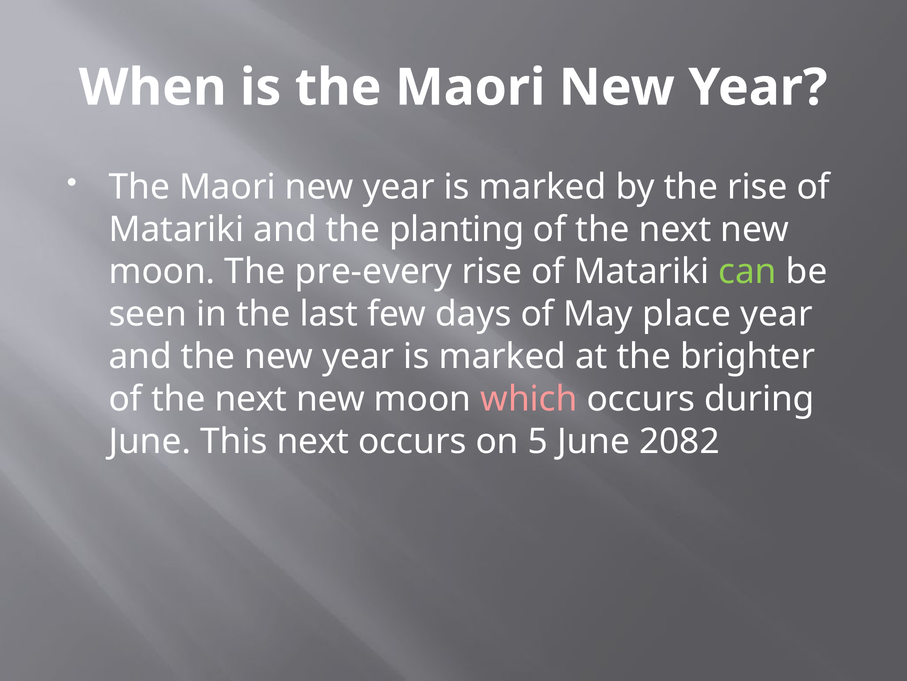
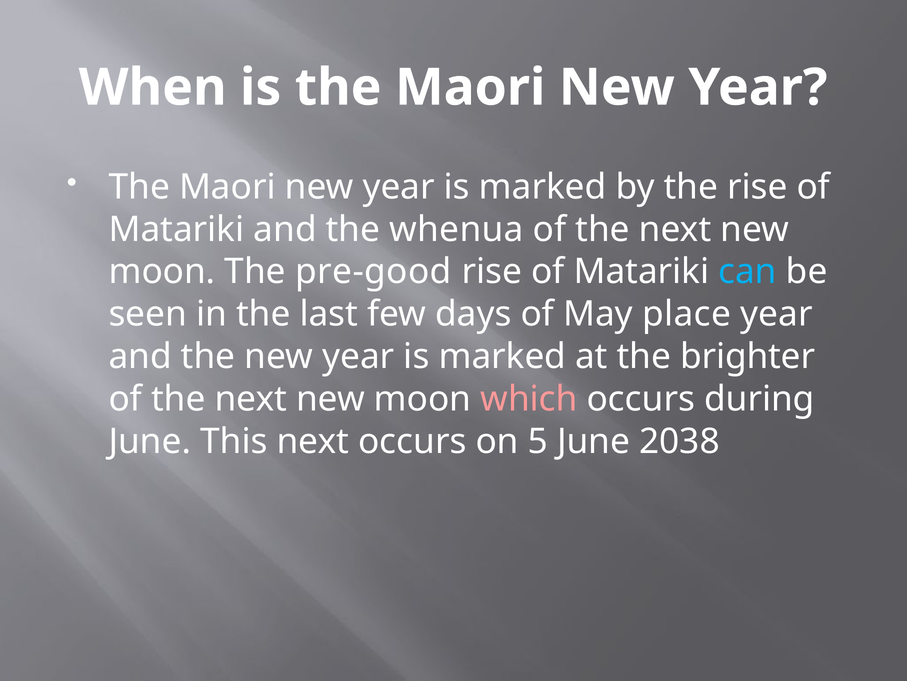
planting: planting -> whenua (456, 229)
pre-every: pre-every -> pre-good (373, 272)
can colour: light green -> light blue (748, 272)
2082: 2082 -> 2038 (679, 441)
